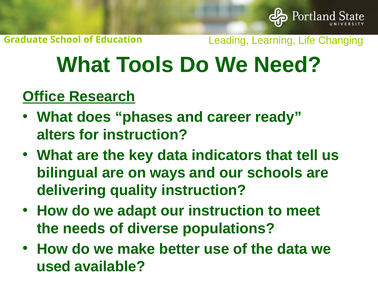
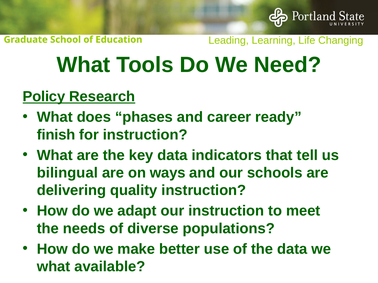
Office: Office -> Policy (44, 97)
alters: alters -> finish (56, 135)
used: used -> what (54, 267)
